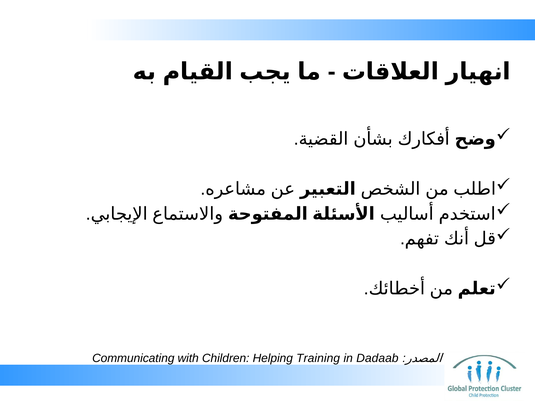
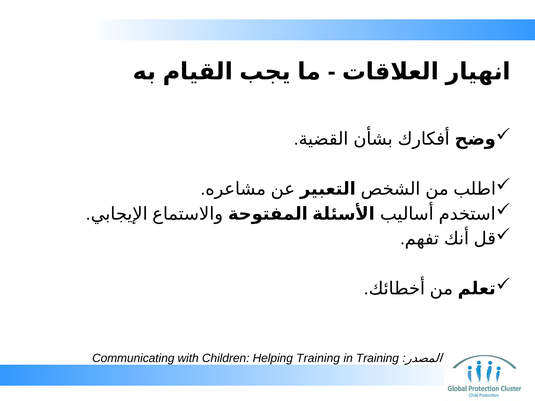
in Dadaab: Dadaab -> Training (377, 359)
